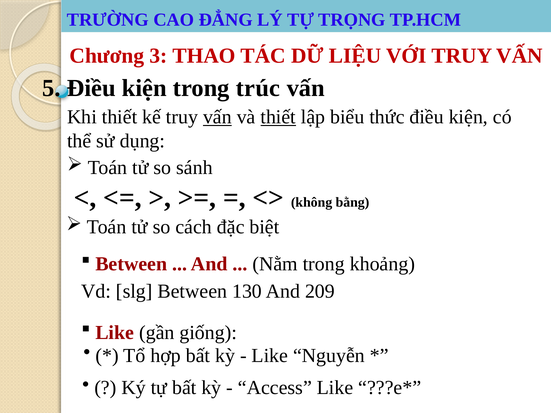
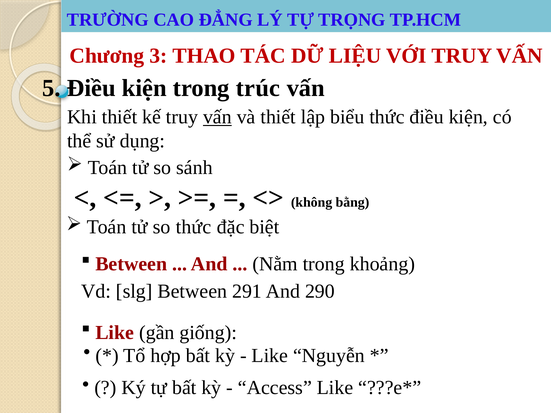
thiết underline: present -> none (278, 117)
so cách: cách -> thức (194, 227)
130: 130 -> 291 (247, 292)
209: 209 -> 290 (320, 292)
